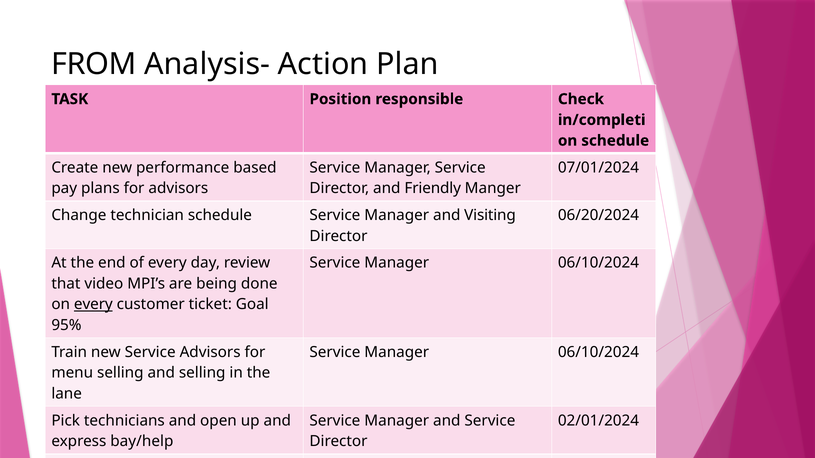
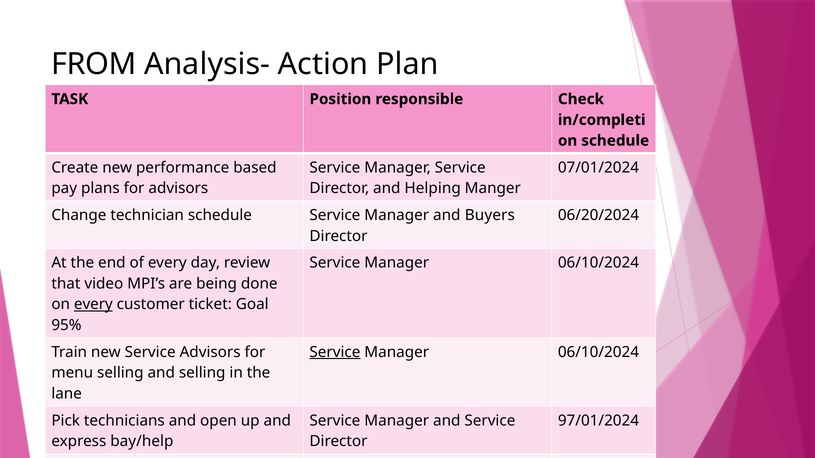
Friendly: Friendly -> Helping (433, 189)
Visiting: Visiting -> Buyers (490, 215)
Service underline: none -> present (335, 352)
02/01/2024: 02/01/2024 -> 97/01/2024 (598, 421)
